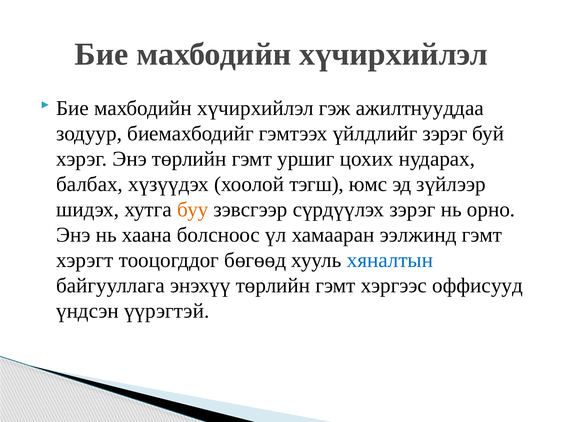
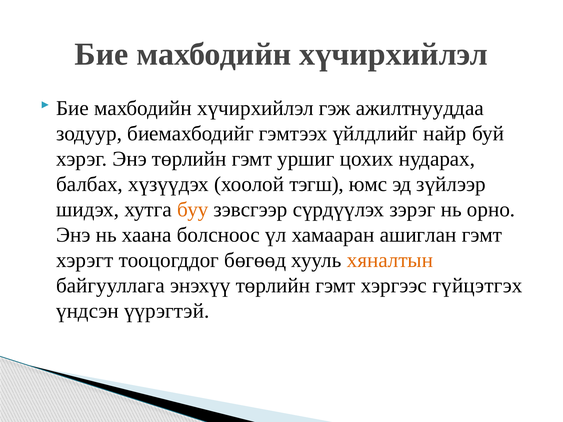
үйлдлийг зэрэг: зэрэг -> найр (445, 133)
ээлжинд: ээлжинд -> ашиглан (418, 235)
хяналтын colour: blue -> orange (390, 260)
оффисууд: оффисууд -> гүйцэтгэх (477, 286)
